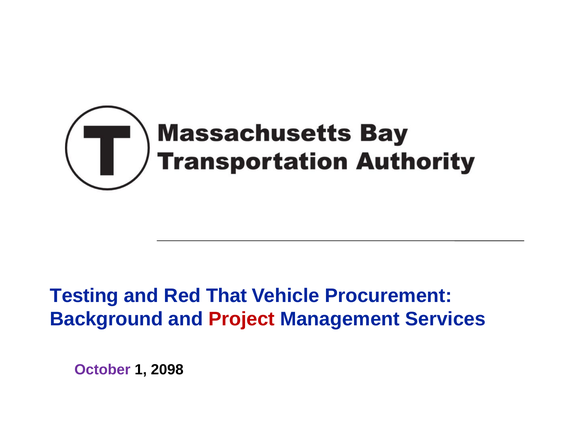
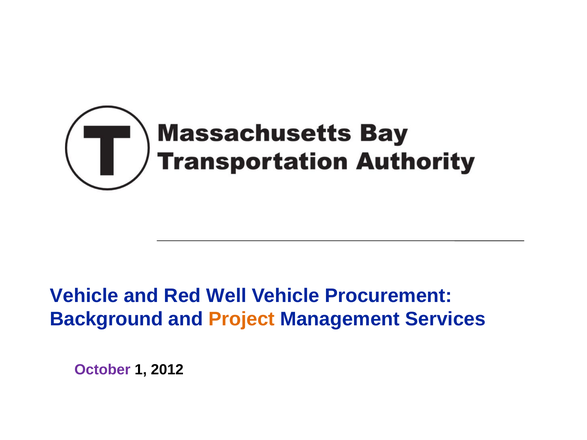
Testing: Testing -> Vehicle (84, 296)
That: That -> Well (226, 296)
Project colour: red -> orange (242, 319)
2098: 2098 -> 2012 (167, 370)
